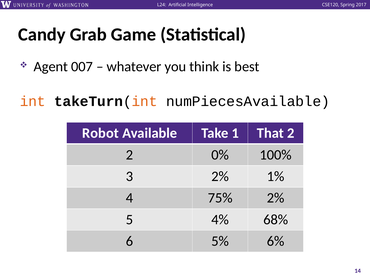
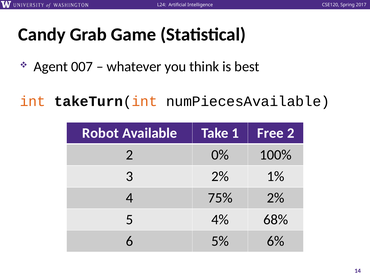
That: That -> Free (270, 133)
